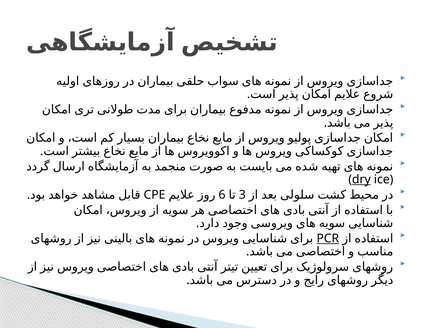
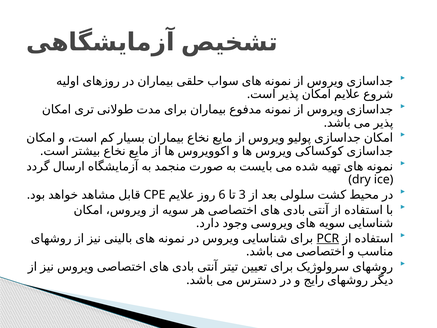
dry underline: present -> none (361, 179)
